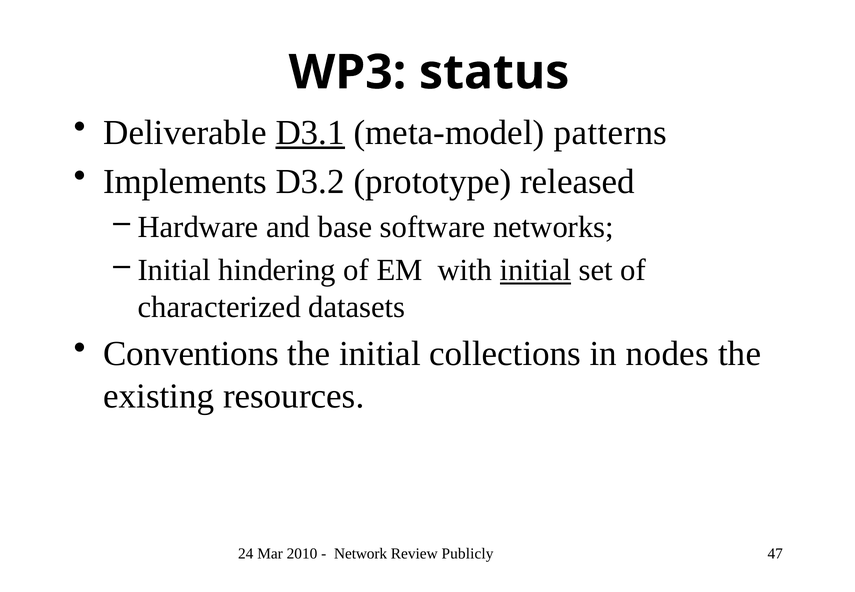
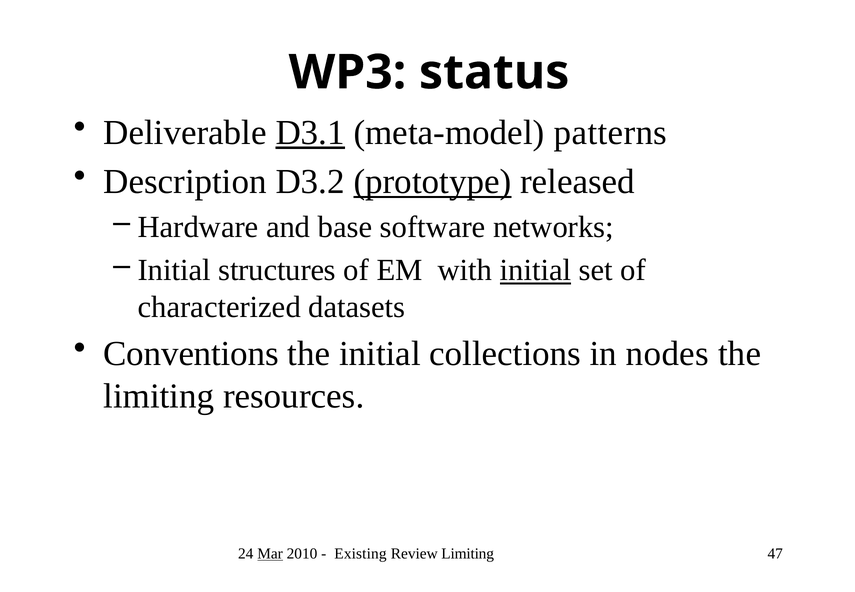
Implements: Implements -> Description (185, 182)
prototype underline: none -> present (432, 182)
hindering: hindering -> structures (277, 270)
existing: existing -> limiting (159, 396)
Mar underline: none -> present (270, 554)
Network: Network -> Existing (360, 554)
Review Publicly: Publicly -> Limiting (468, 554)
